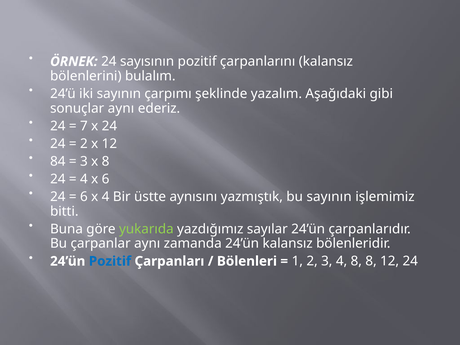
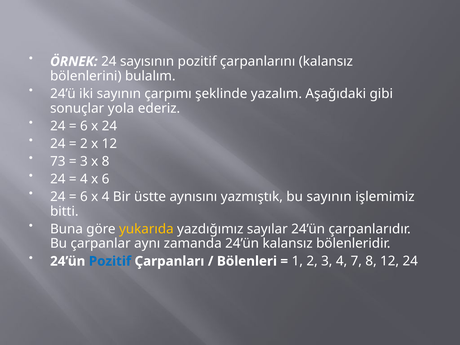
sonuçlar aynı: aynı -> yola (121, 108)
7: 7 -> 6 (84, 126)
84: 84 -> 73 (58, 161)
yukarıda colour: light green -> yellow (146, 229)
4 8: 8 -> 7 (356, 261)
